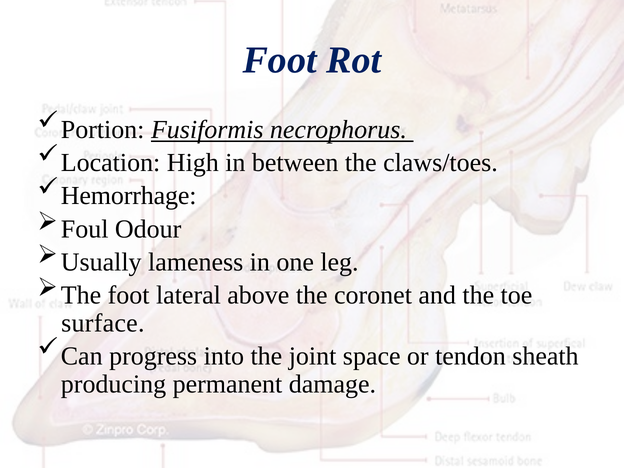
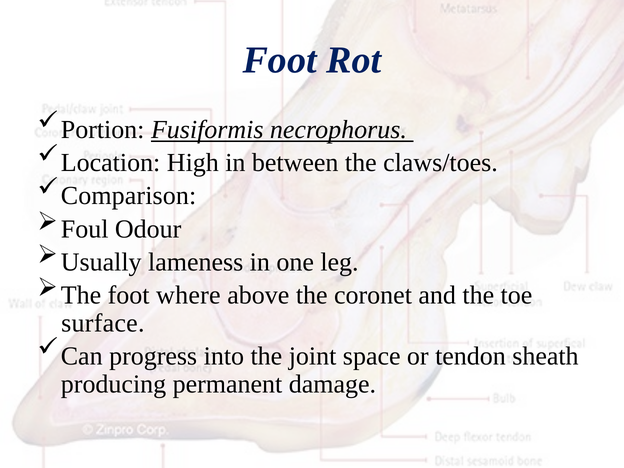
Hemorrhage: Hemorrhage -> Comparison (129, 196)
lateral: lateral -> where (188, 295)
